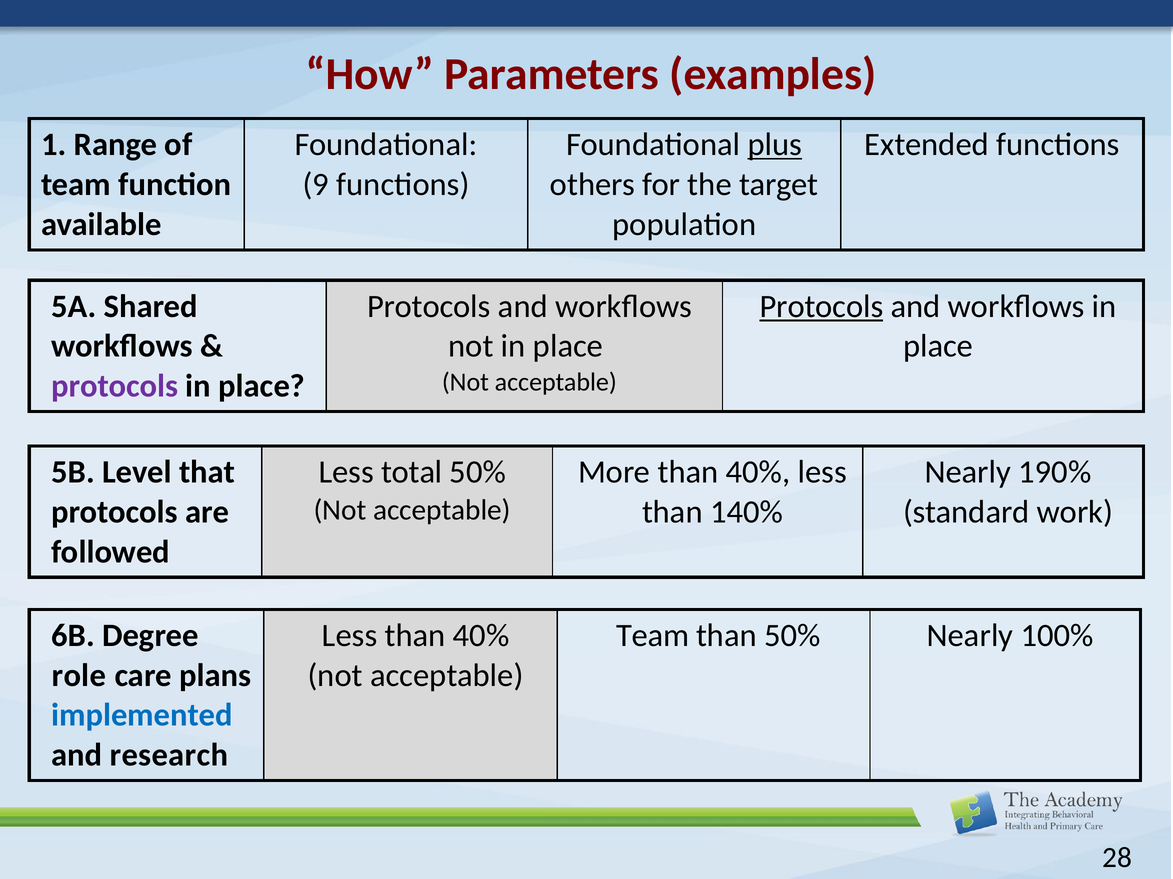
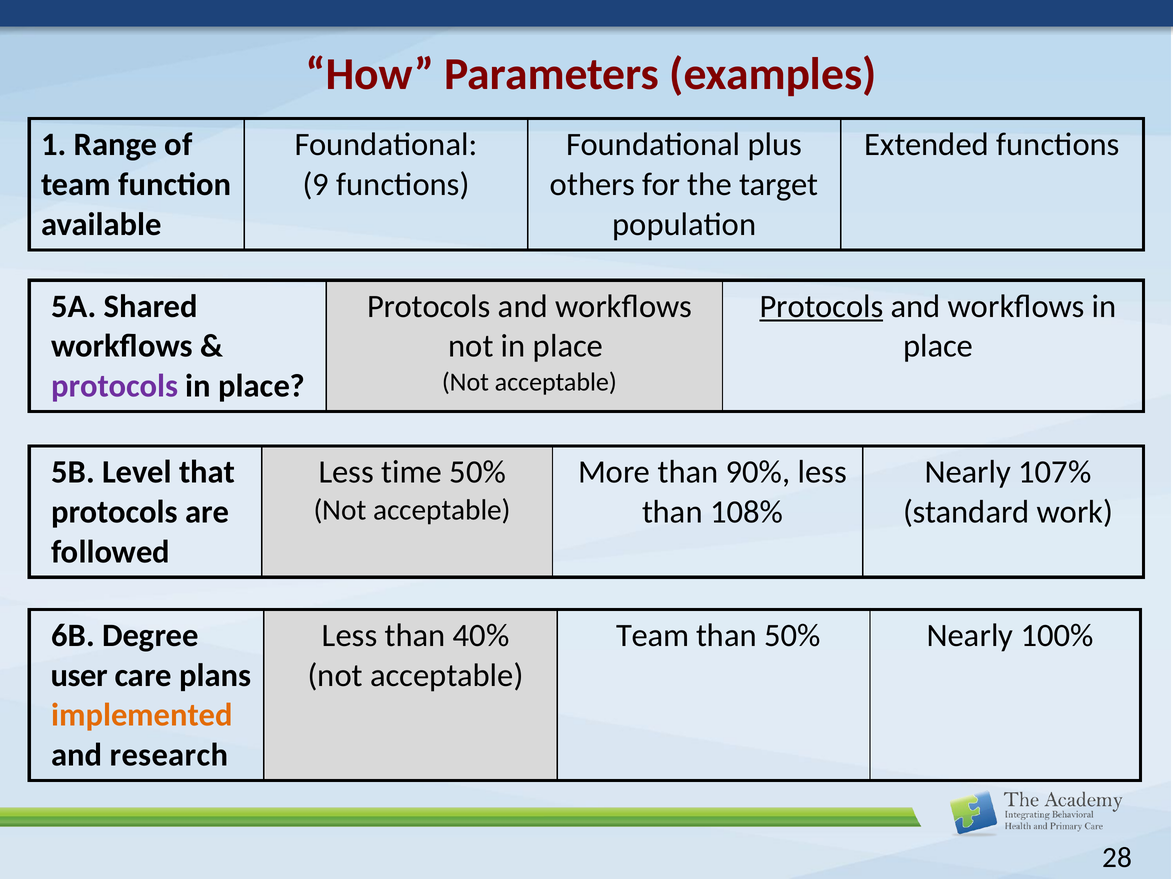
plus underline: present -> none (775, 145)
total: total -> time (412, 473)
More than 40%: 40% -> 90% (758, 473)
190%: 190% -> 107% (1055, 473)
140%: 140% -> 108% (747, 512)
role: role -> user (79, 676)
implemented colour: blue -> orange (142, 716)
